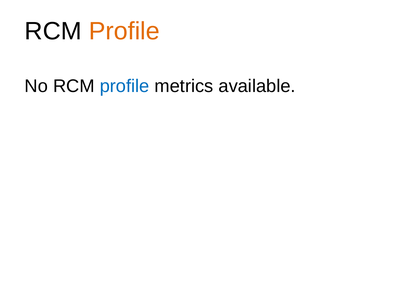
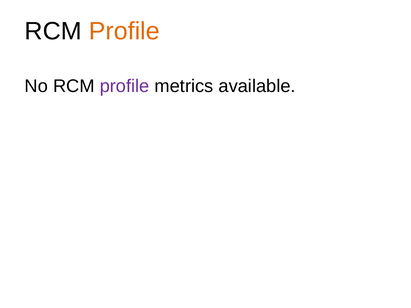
profile colour: blue -> purple (125, 86)
